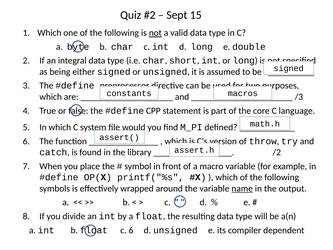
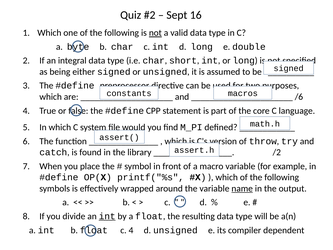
15: 15 -> 16 (196, 15)
/3: /3 -> /6 (299, 97)
int underline: none -> present (107, 216)
c 6: 6 -> 4 (131, 230)
